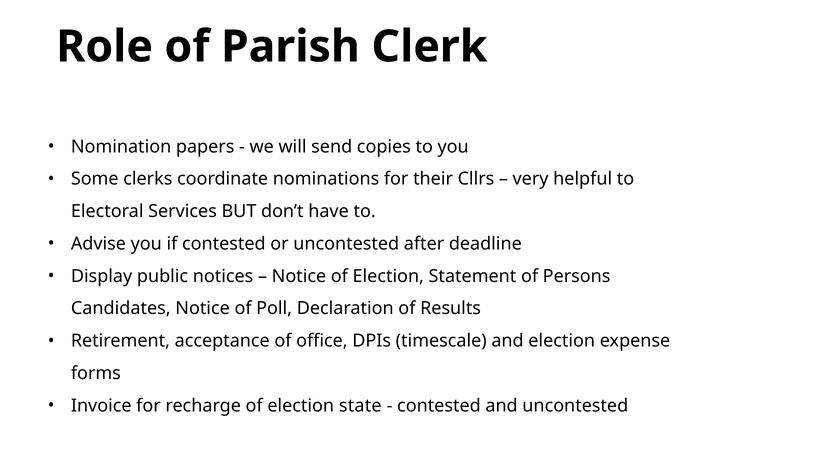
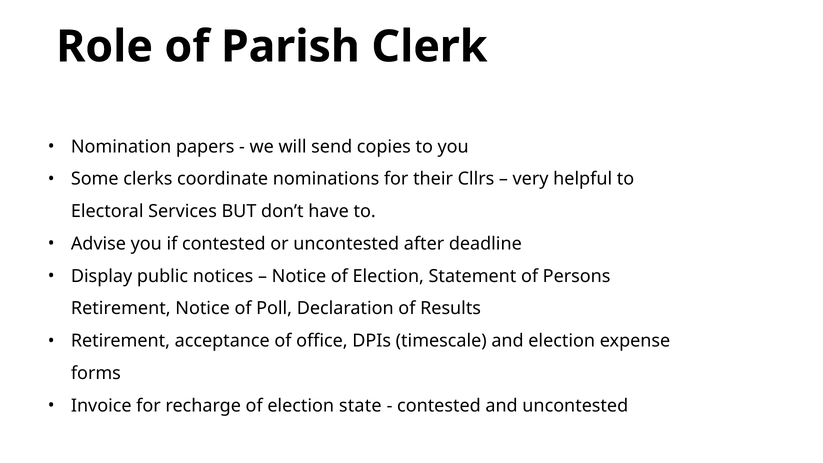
Candidates: Candidates -> Retirement (121, 309)
